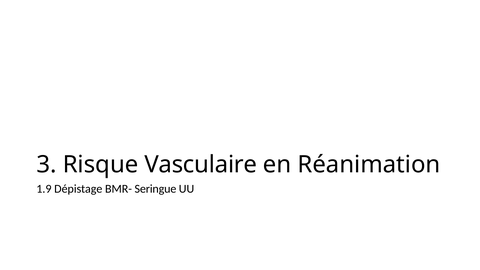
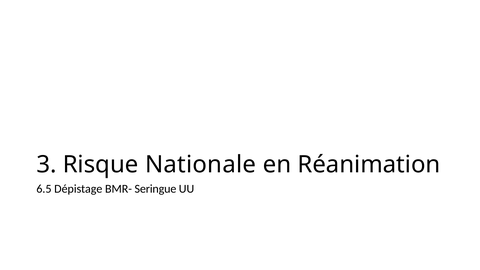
Vasculaire: Vasculaire -> Nationale (201, 165)
1.9: 1.9 -> 6.5 (44, 189)
